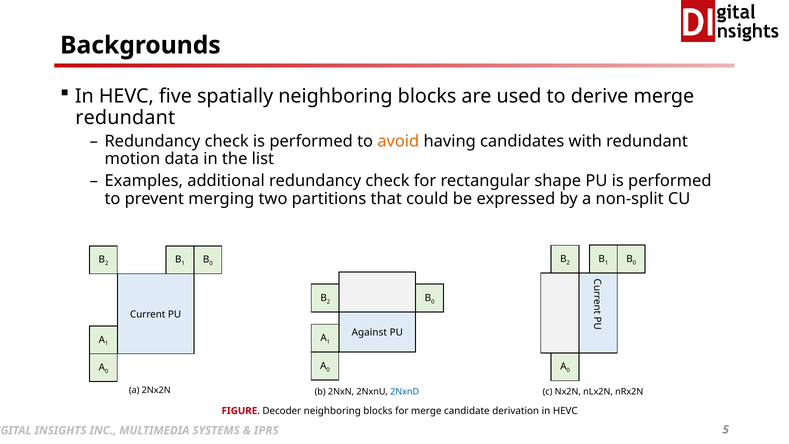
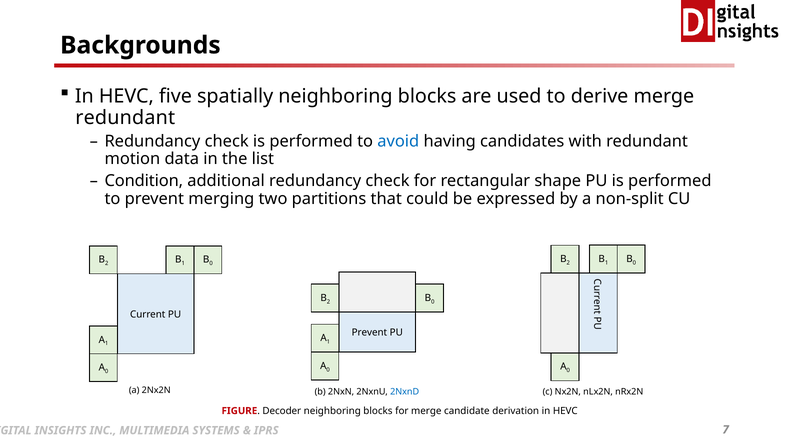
avoid colour: orange -> blue (398, 141)
Examples: Examples -> Condition (144, 181)
Against: Against -> Prevent (369, 333)
5: 5 -> 7 (726, 429)
